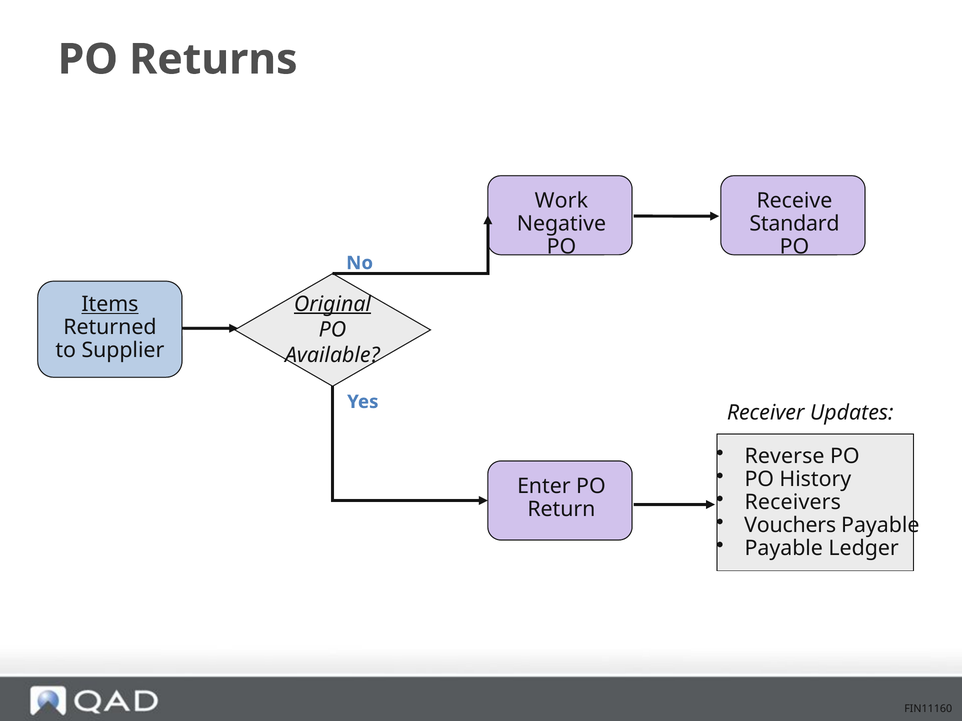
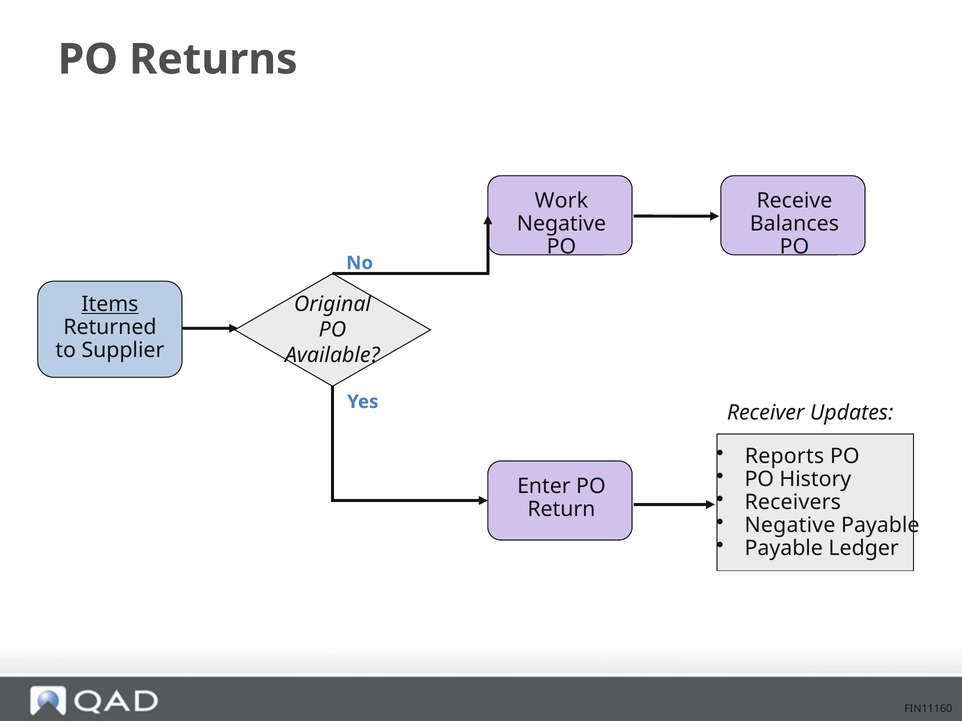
Standard: Standard -> Balances (794, 224)
Original underline: present -> none (332, 304)
Reverse: Reverse -> Reports (784, 456)
Vouchers: Vouchers -> Negative (790, 526)
